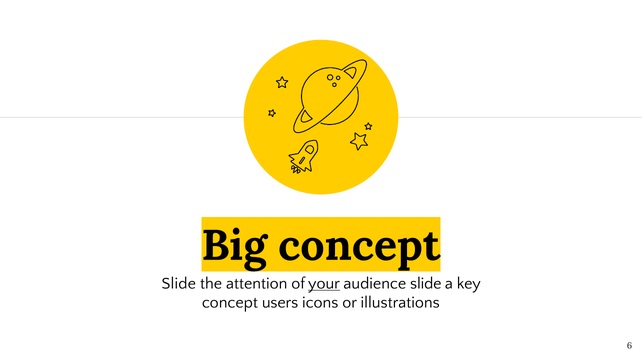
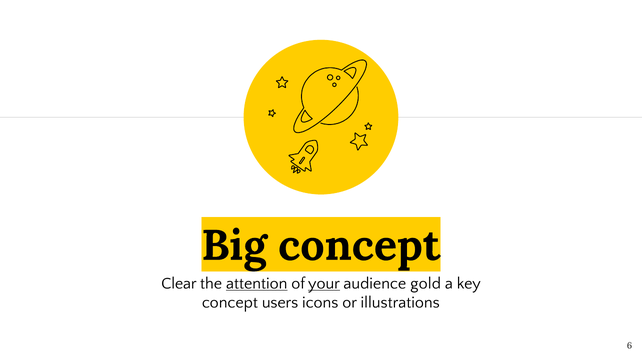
Slide: Slide -> Clear (179, 283)
attention underline: none -> present (257, 283)
audience slide: slide -> gold (426, 283)
